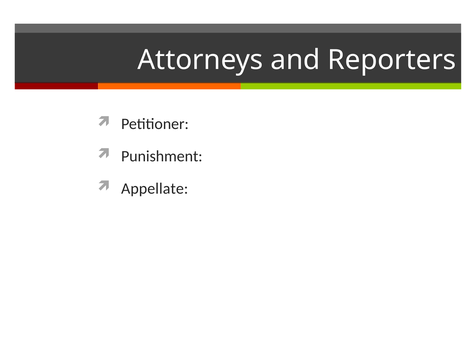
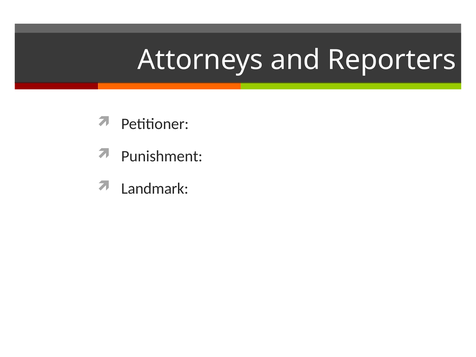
Appellate: Appellate -> Landmark (155, 189)
